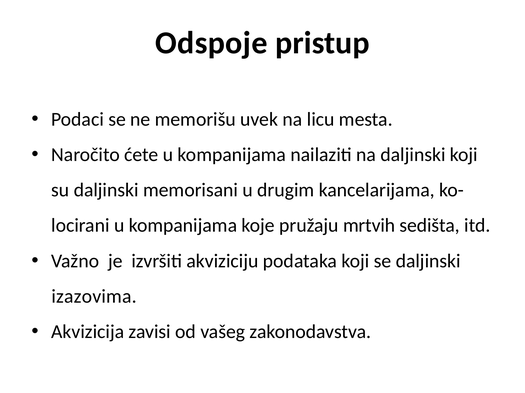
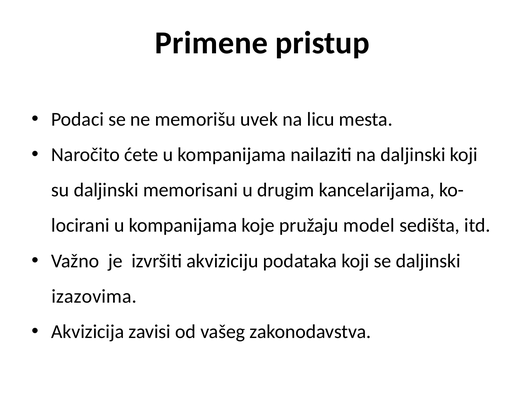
Odspoje: Odspoje -> Primene (211, 43)
mrtvih: mrtvih -> model (369, 226)
